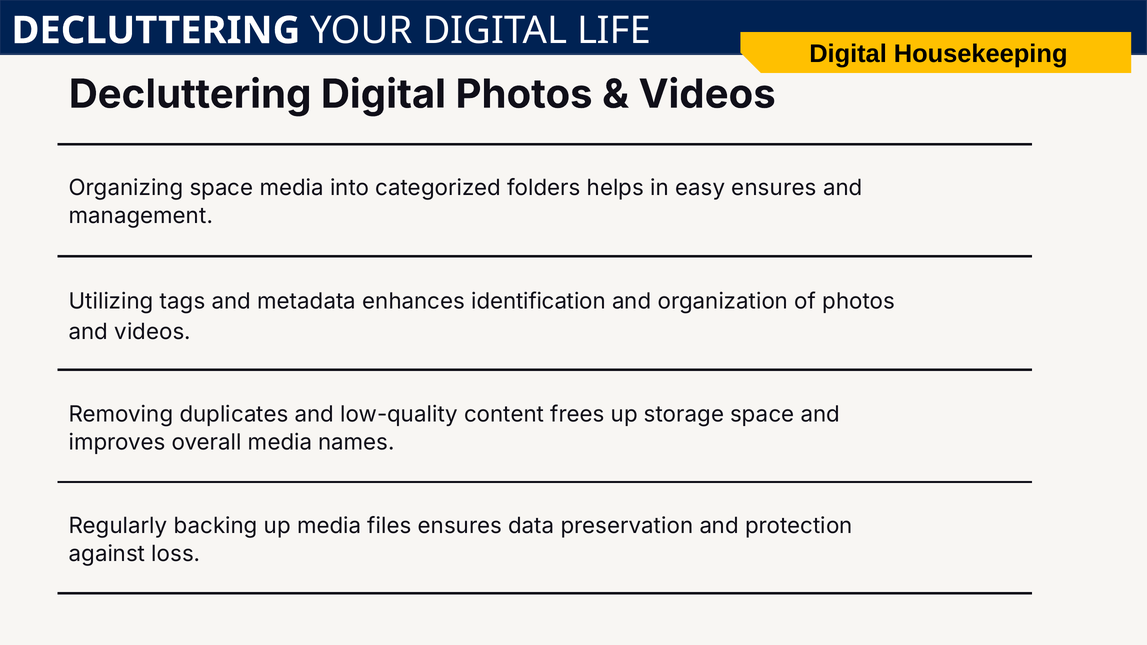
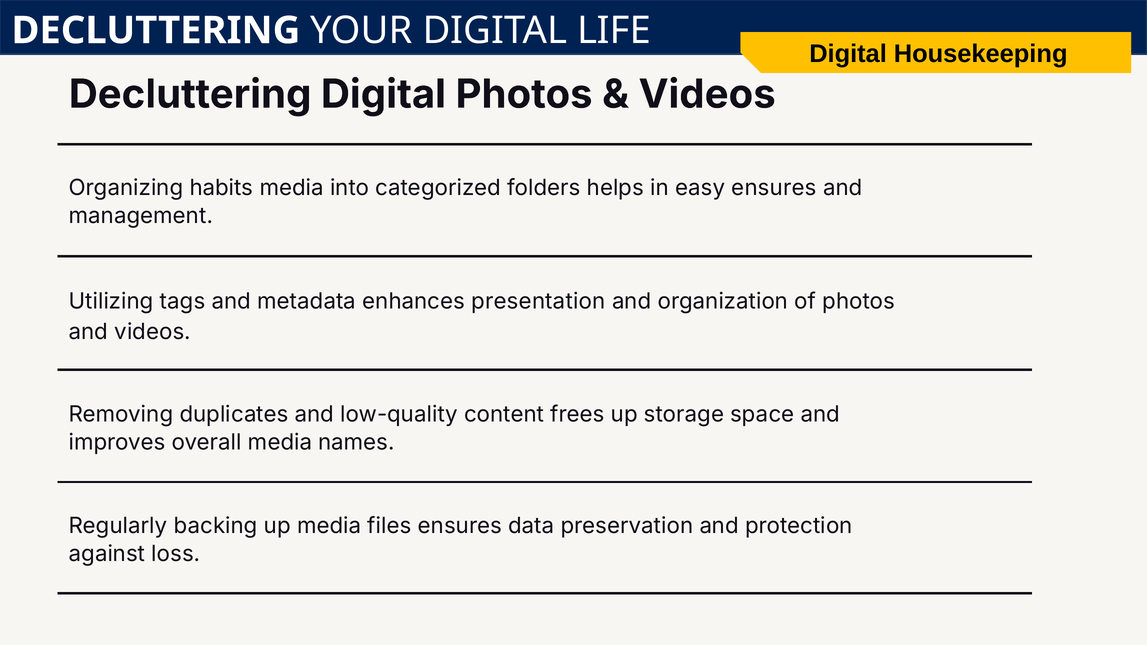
Organizing space: space -> habits (221, 188)
identification: identification -> presentation (538, 301)
